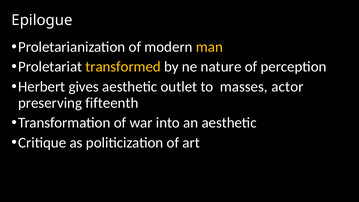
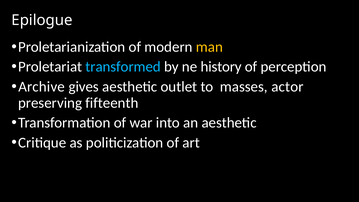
transformed colour: yellow -> light blue (123, 67)
nature: nature -> history (221, 67)
Herbert: Herbert -> Archive (42, 87)
